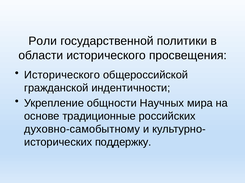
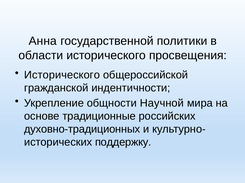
Роли: Роли -> Анна (43, 41)
Научных: Научных -> Научной (162, 103)
духовно-самобытному: духовно-самобытному -> духовно-традиционных (82, 130)
